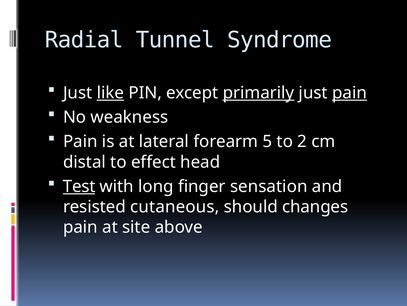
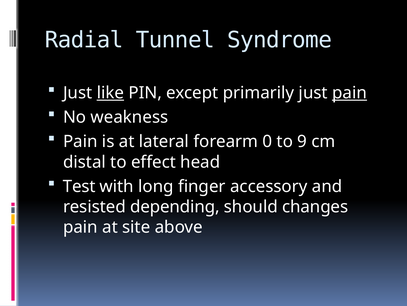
primarily underline: present -> none (259, 93)
5: 5 -> 0 (267, 141)
2: 2 -> 9 (302, 141)
Test underline: present -> none (79, 186)
sensation: sensation -> accessory (269, 186)
cutaneous: cutaneous -> depending (175, 206)
